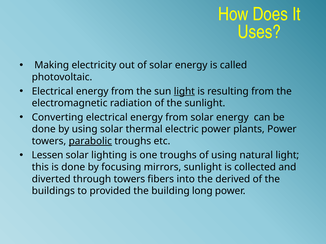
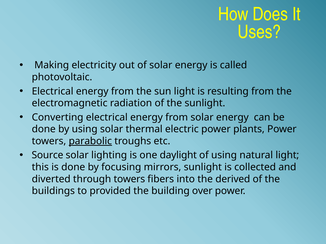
light underline: present -> none (184, 91)
Lessen: Lessen -> Source (47, 156)
one troughs: troughs -> daylight (178, 156)
long: long -> over (202, 191)
